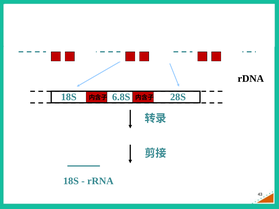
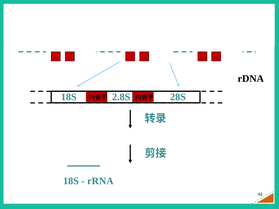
6.8S: 6.8S -> 2.8S (121, 97)
